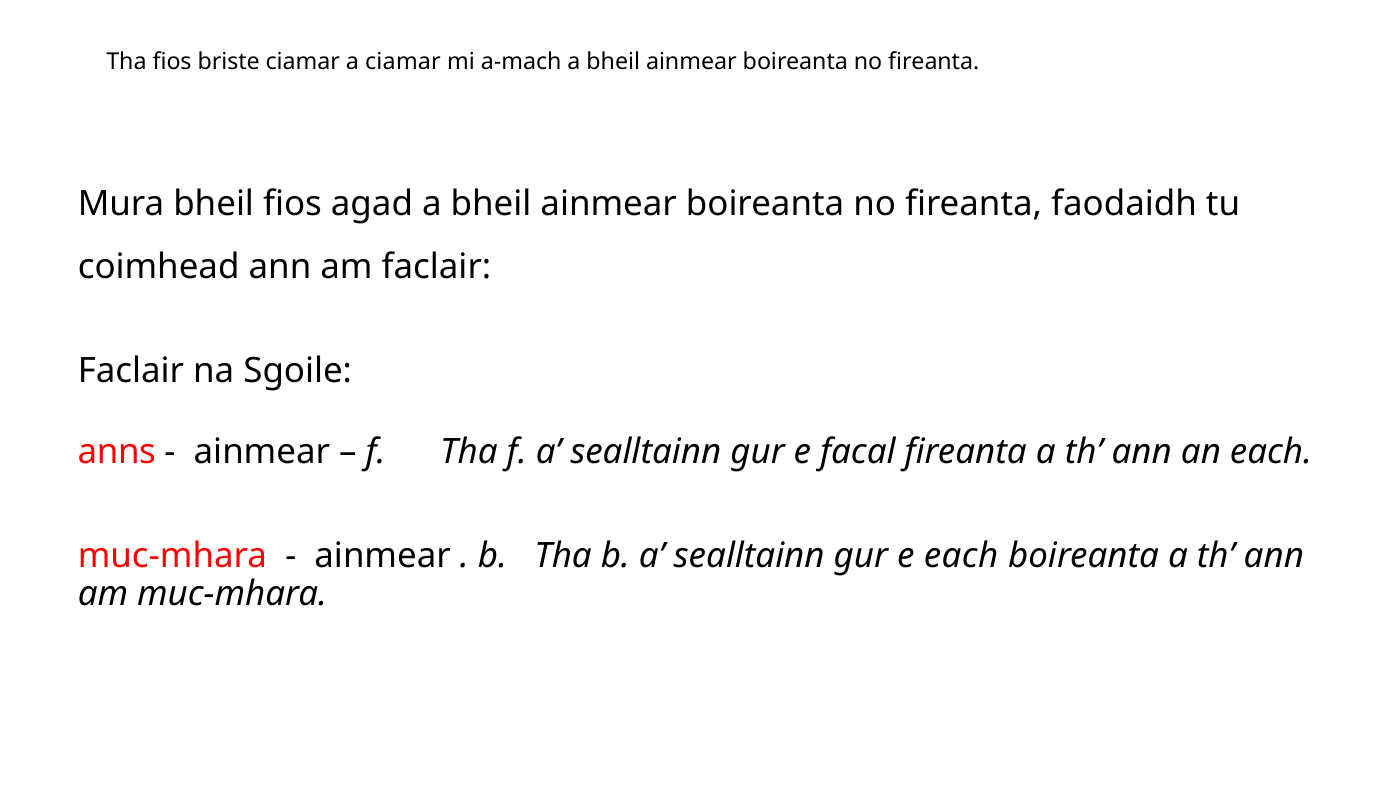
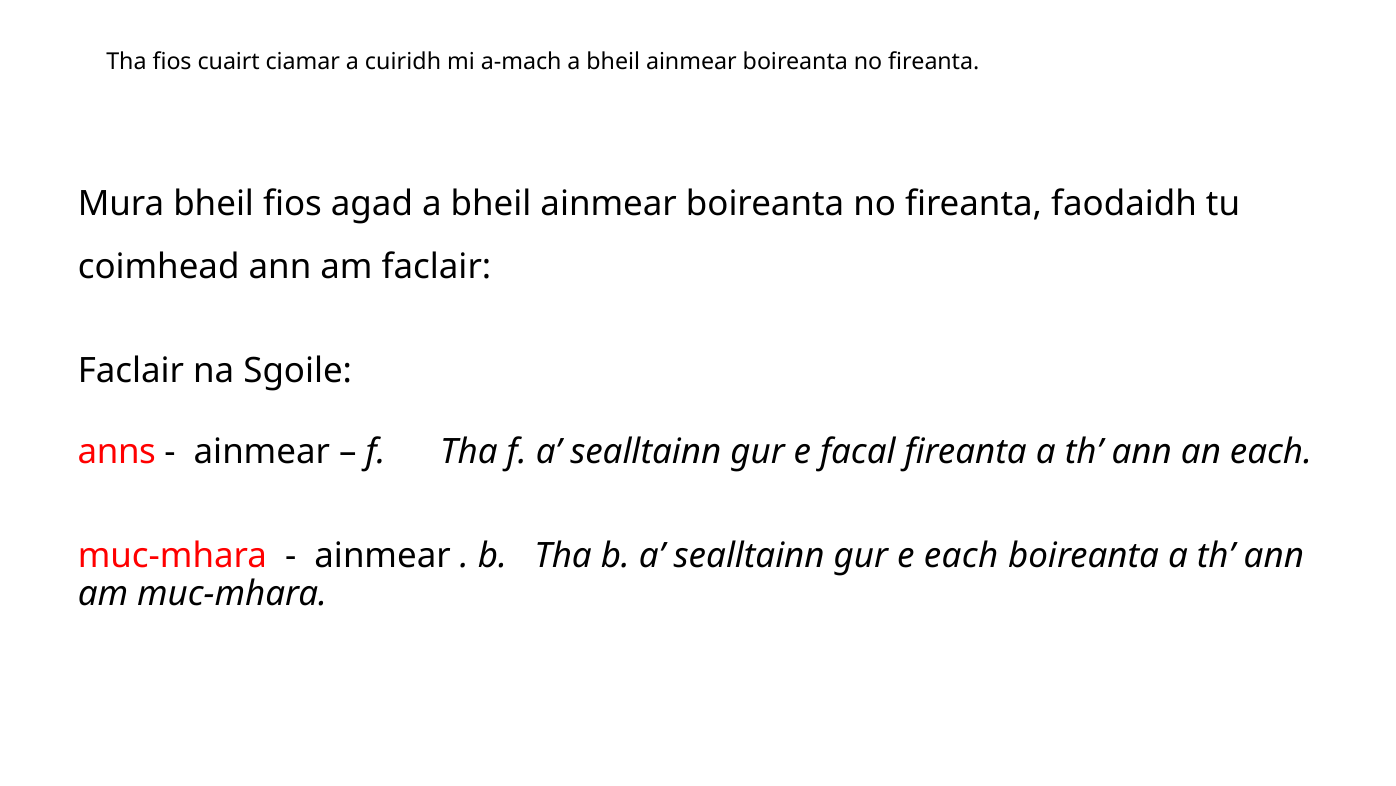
briste: briste -> cuairt (229, 62)
a ciamar: ciamar -> cuiridh (403, 62)
